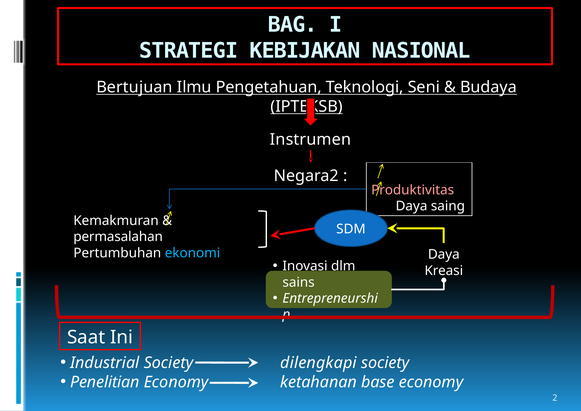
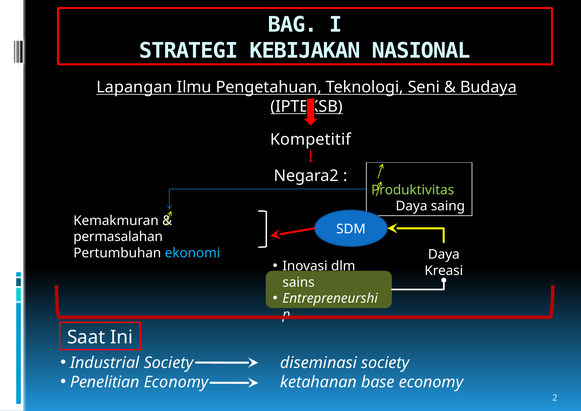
Bertujuan: Bertujuan -> Lapangan (134, 87)
Instrumen: Instrumen -> Kompetitif (311, 140)
Produktivitas colour: pink -> light green (413, 190)
dilengkapi: dilengkapi -> diseminasi (319, 363)
